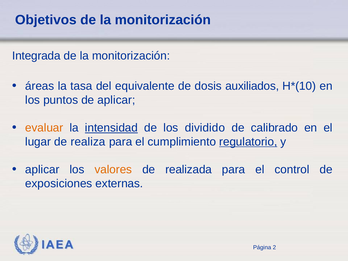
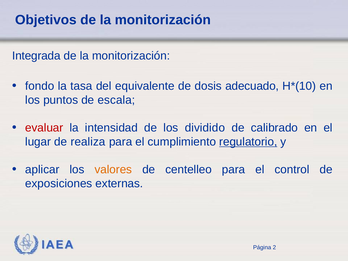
áreas: áreas -> fondo (40, 86)
auxiliados: auxiliados -> adecuado (252, 86)
de aplicar: aplicar -> escala (116, 100)
evaluar colour: orange -> red (44, 128)
intensidad underline: present -> none (111, 128)
realizada: realizada -> centelleo (189, 170)
